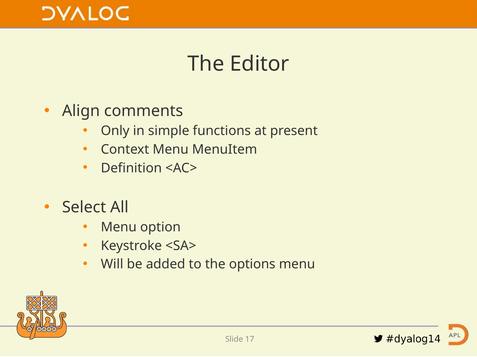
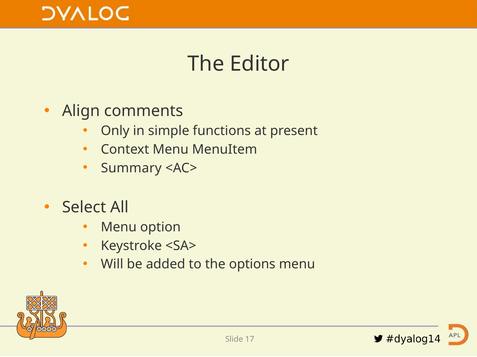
Definition: Definition -> Summary (131, 168)
